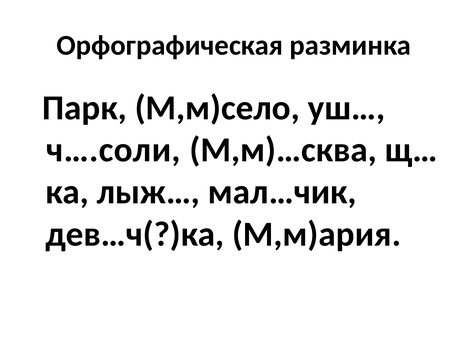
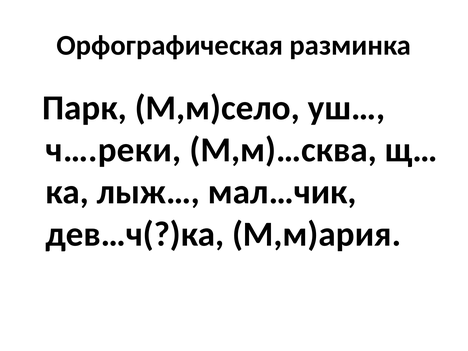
ч….соли: ч….соли -> ч….реки (113, 150)
